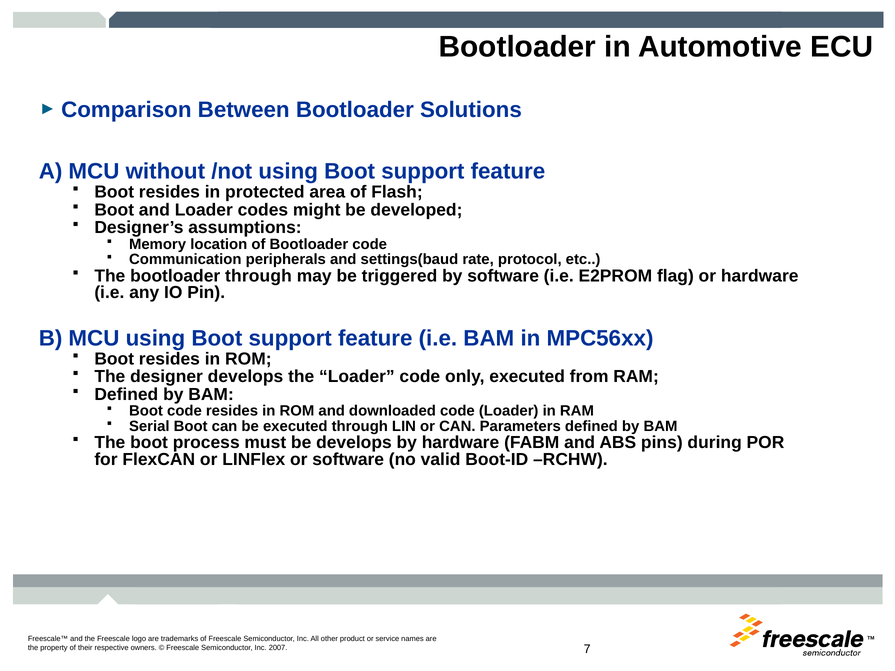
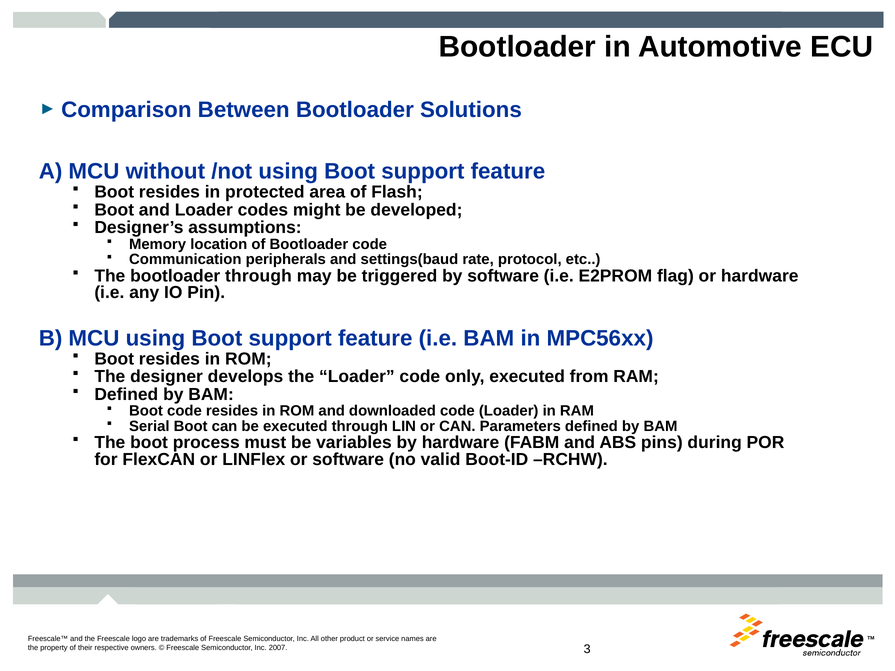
be develops: develops -> variables (354, 443)
7: 7 -> 3 (587, 650)
